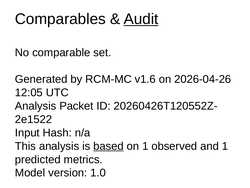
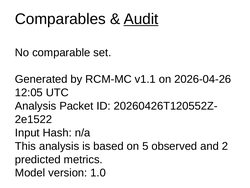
v1.6: v1.6 -> v1.1 (145, 79)
based underline: present -> none (109, 146)
on 1: 1 -> 5 (145, 146)
and 1: 1 -> 2 (225, 146)
